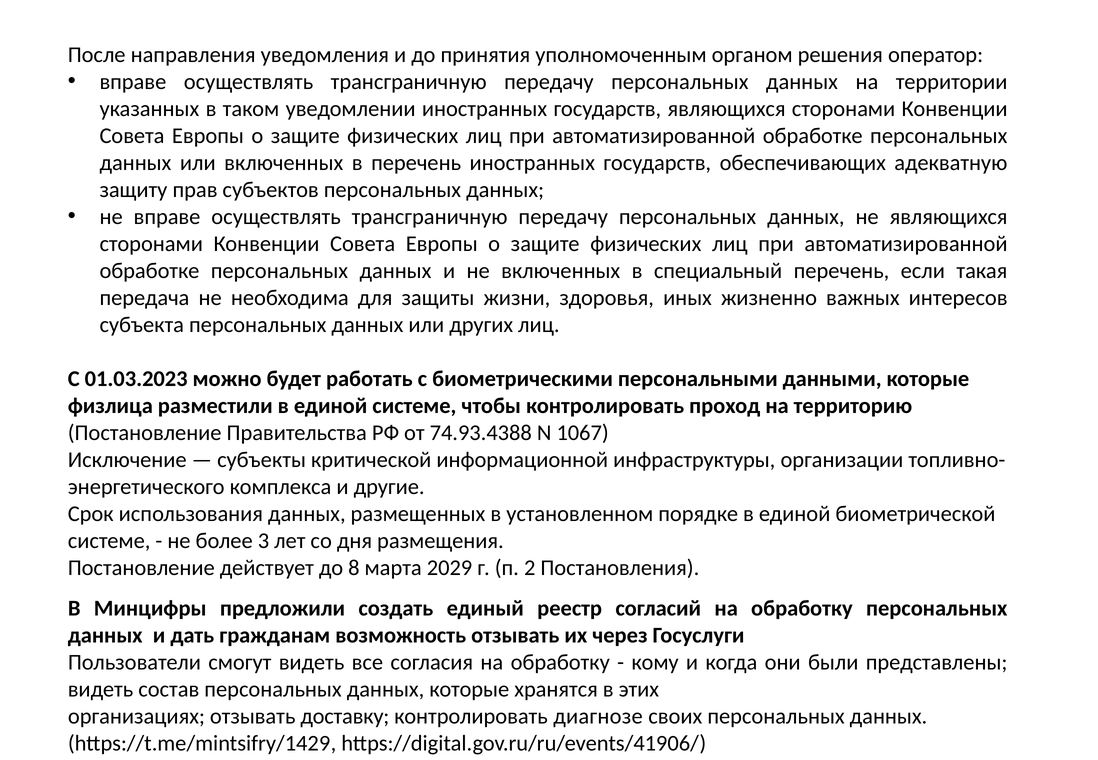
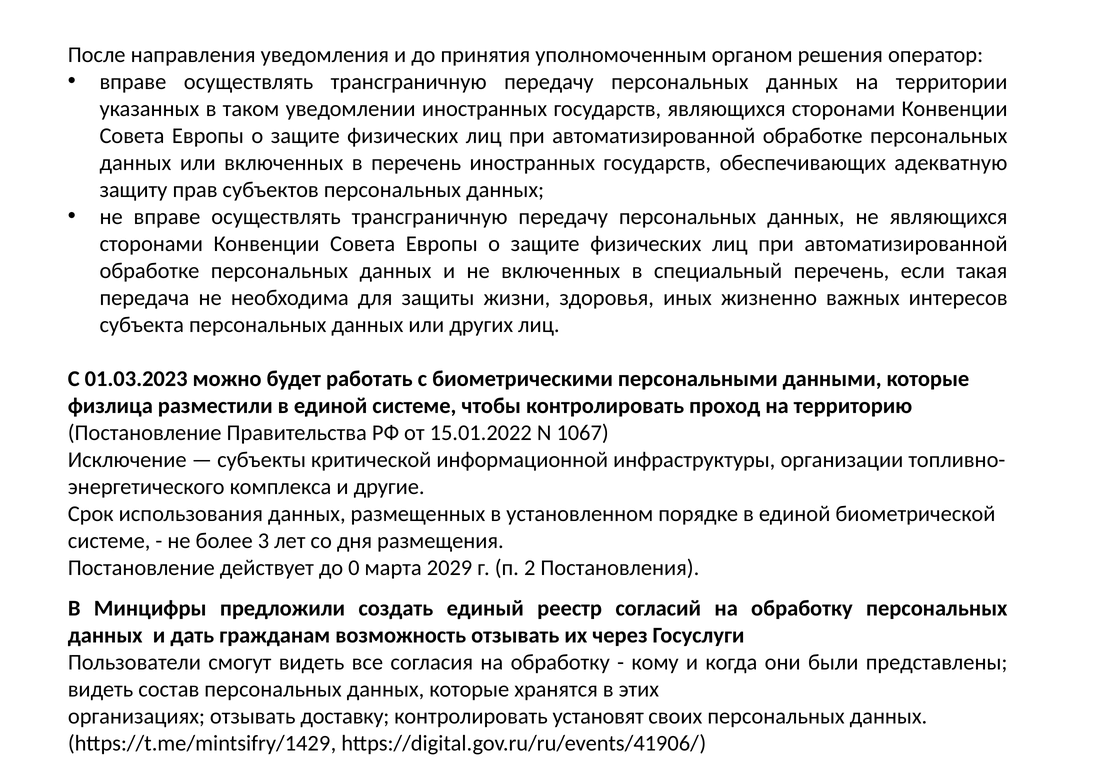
74.93.4388: 74.93.4388 -> 15.01.2022 (481, 433)
8: 8 -> 0 (354, 568)
диагнозе: диагнозе -> установят (598, 716)
